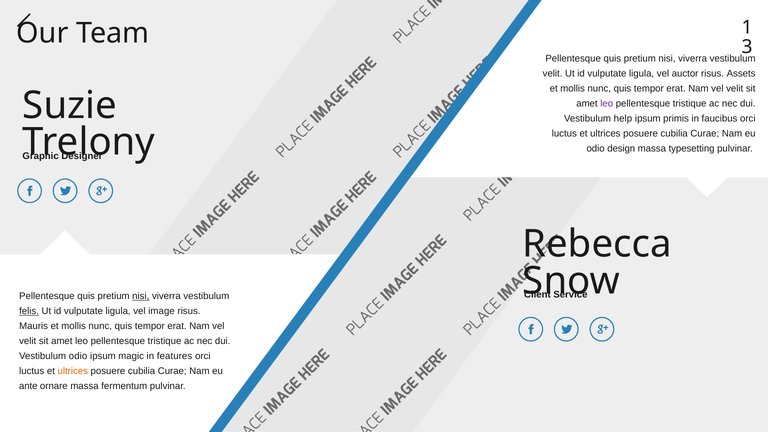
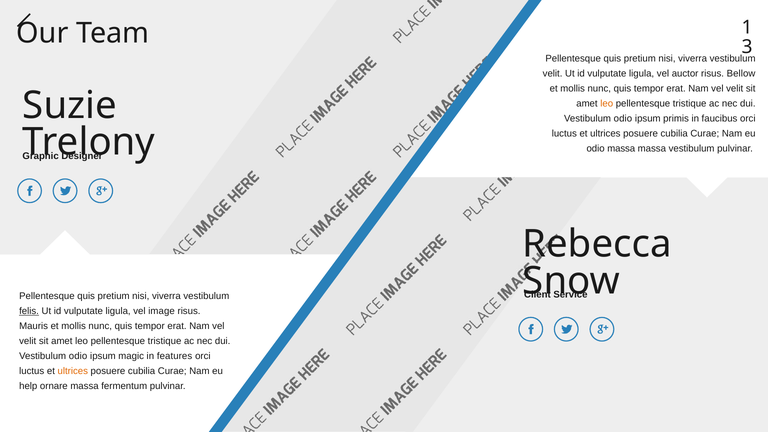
Assets: Assets -> Bellow (741, 74)
leo colour: purple -> orange (607, 104)
help: help -> odio (623, 119)
odio design: design -> massa (621, 148)
massa typesetting: typesetting -> vestibulum (692, 148)
nisi underline: present -> none (141, 296)
ante: ante -> help (28, 386)
